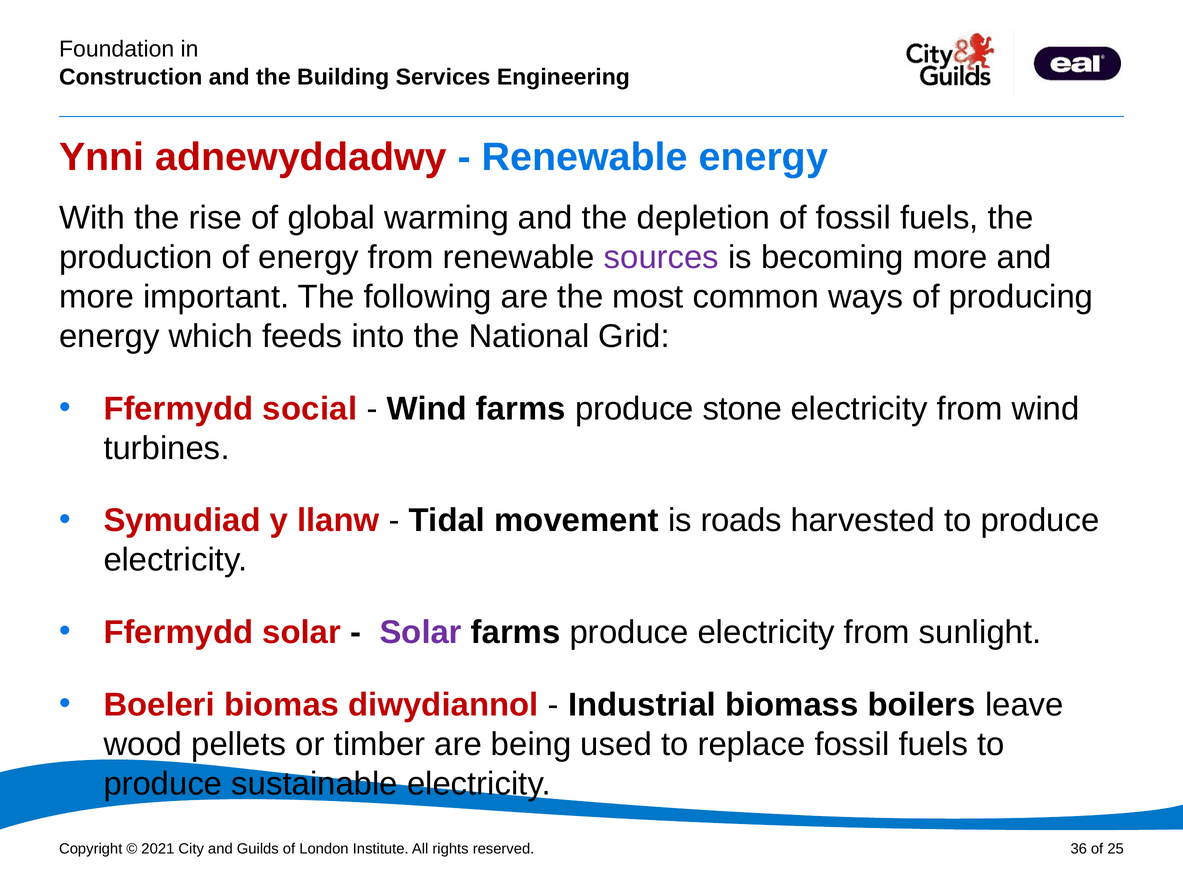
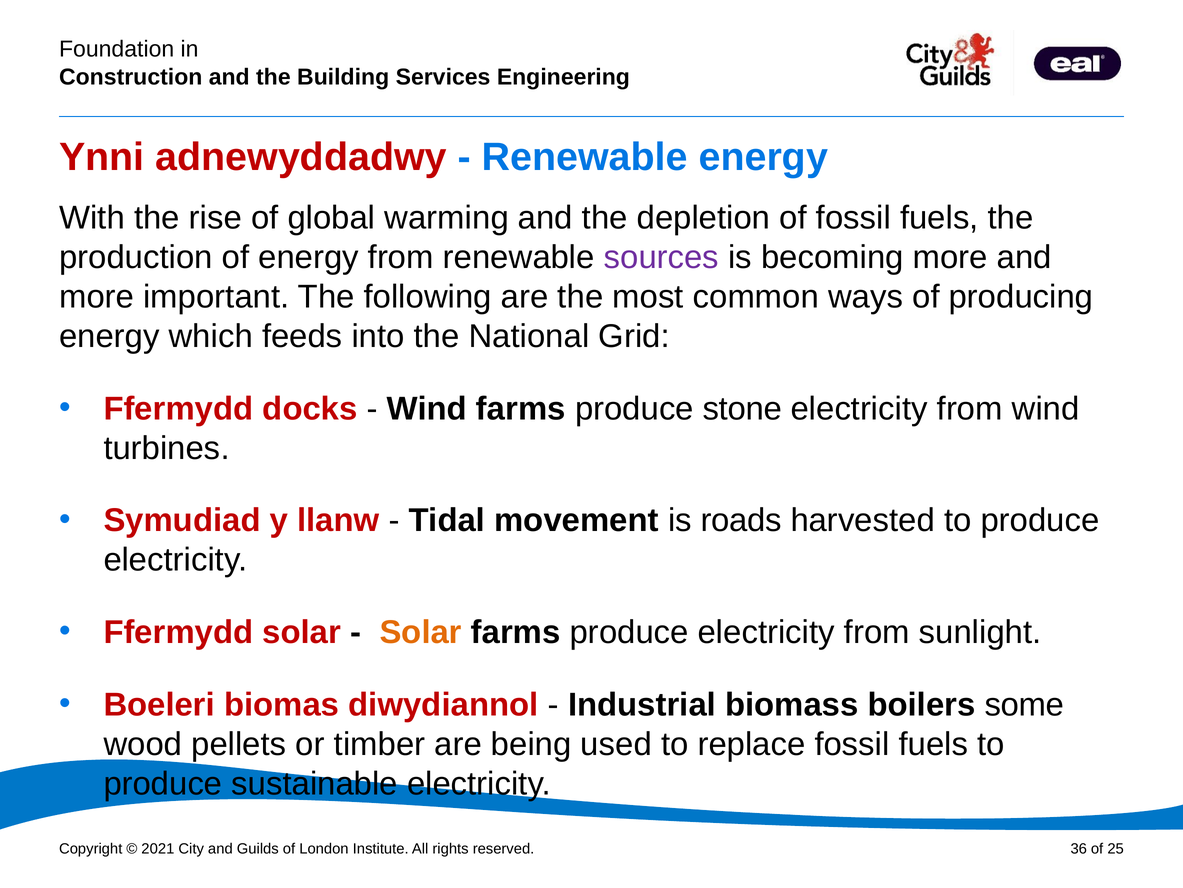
social: social -> docks (310, 408)
Solar colour: purple -> orange (421, 632)
leave: leave -> some (1025, 704)
